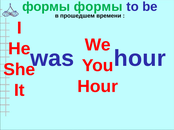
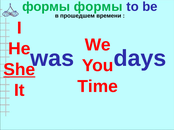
was hour: hour -> days (140, 58)
She underline: none -> present (19, 70)
Hour: Hour -> Time (98, 87)
